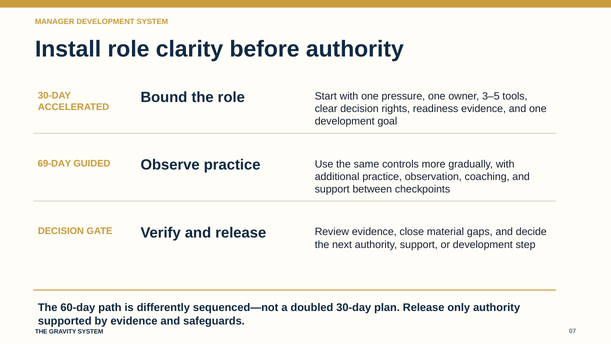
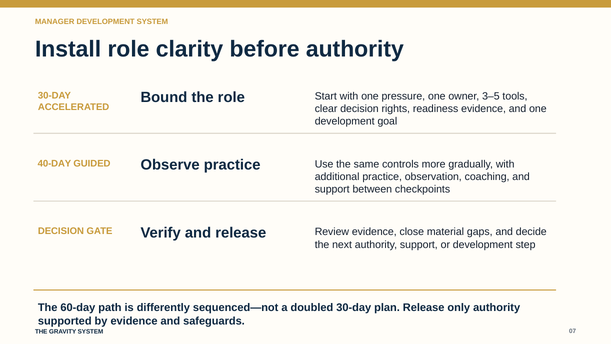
69-DAY: 69-DAY -> 40-DAY (54, 163)
